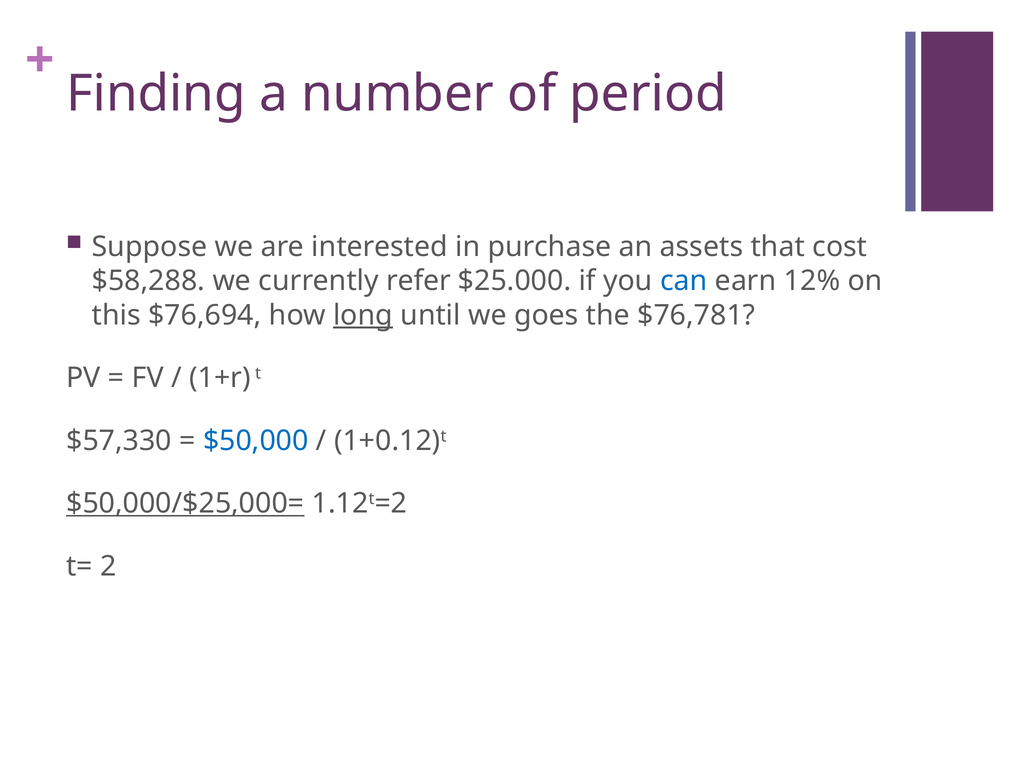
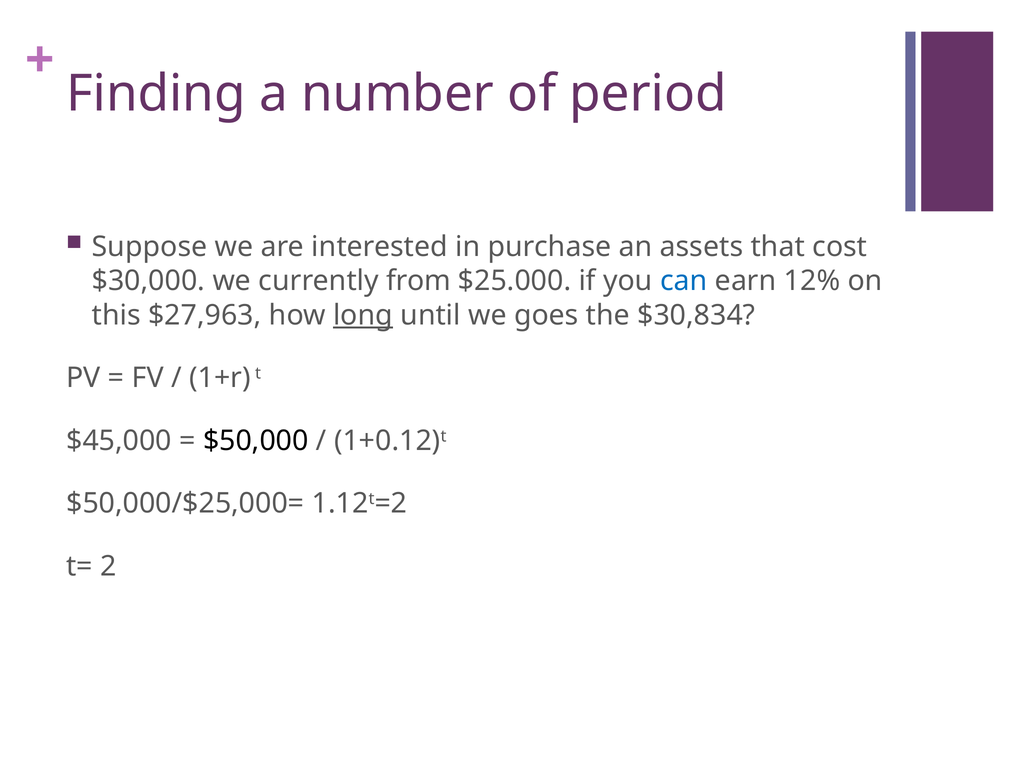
$58,288: $58,288 -> $30,000 (148, 281)
refer: refer -> from (419, 281)
$76,694: $76,694 -> $27,963 (205, 315)
$76,781: $76,781 -> $30,834 (696, 315)
$57,330: $57,330 -> $45,000 (119, 440)
$50,000 colour: blue -> black (256, 440)
$50,000/$25,000= underline: present -> none (185, 503)
